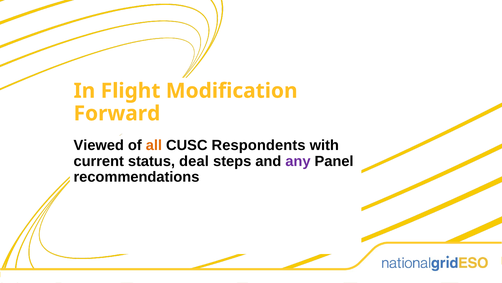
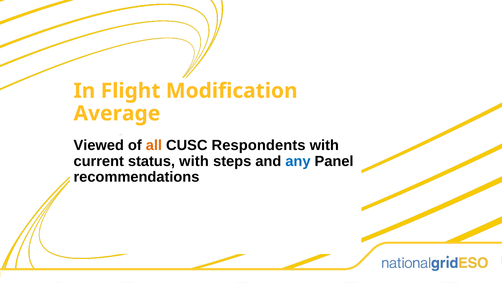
Forward: Forward -> Average (117, 113)
status deal: deal -> with (194, 161)
any colour: purple -> blue (298, 161)
